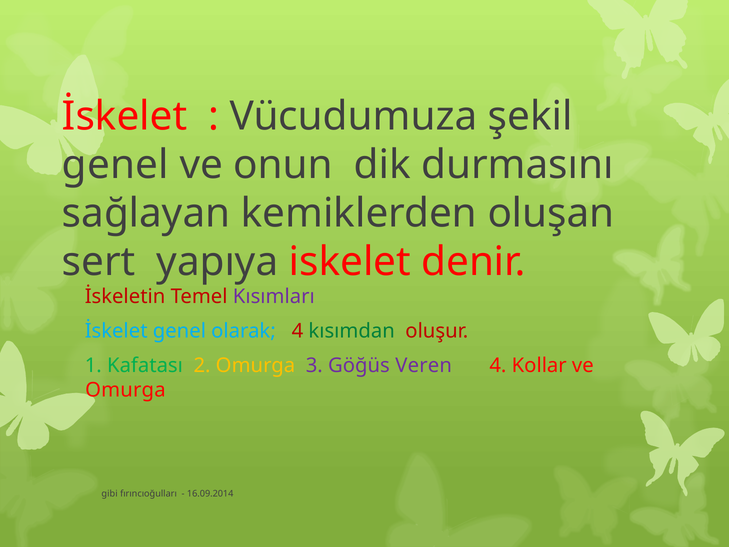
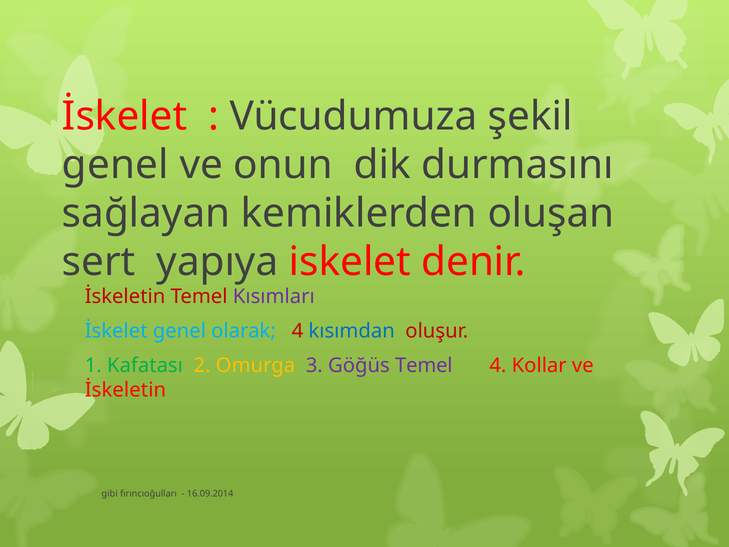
kısımdan colour: green -> blue (352, 331)
Göğüs Veren: Veren -> Temel (424, 365)
Omurga: Omurga -> İskeletin (125, 390)
